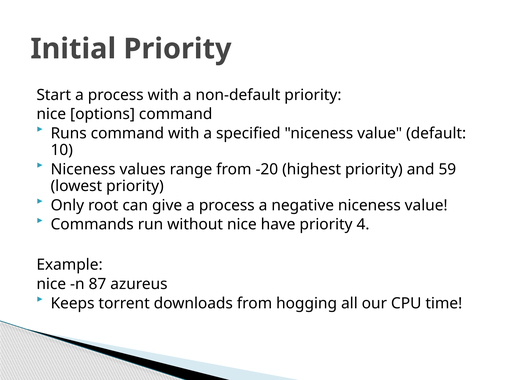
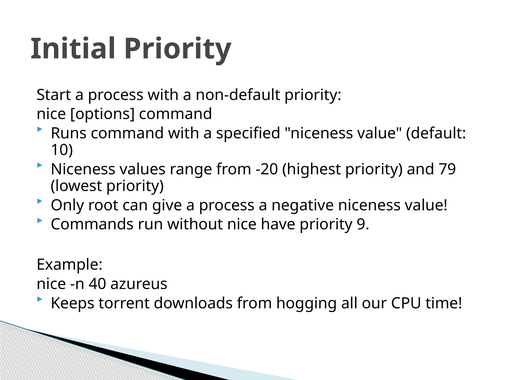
59: 59 -> 79 (447, 169)
4: 4 -> 9 (363, 225)
87: 87 -> 40 (97, 284)
